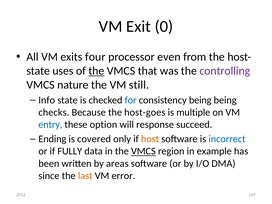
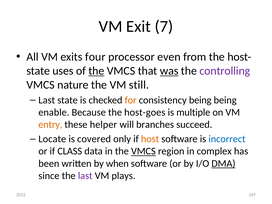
0: 0 -> 7 (164, 26)
was underline: none -> present (169, 71)
Info: Info -> Last (47, 100)
for colour: blue -> orange (131, 100)
checks: checks -> enable (54, 112)
entry colour: blue -> orange (50, 125)
option: option -> helper (103, 125)
response: response -> branches (155, 125)
Ending: Ending -> Locate (52, 139)
FULLY: FULLY -> CLASS (70, 151)
example: example -> complex (214, 151)
areas: areas -> when (117, 163)
DMA underline: none -> present (223, 163)
last colour: orange -> purple (85, 176)
error: error -> plays (123, 176)
